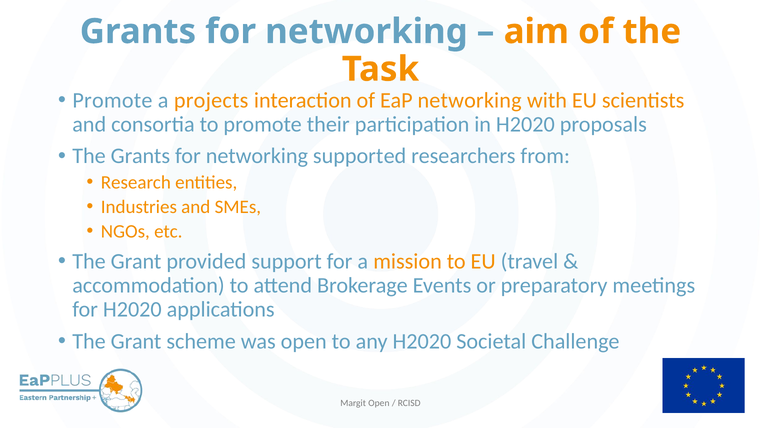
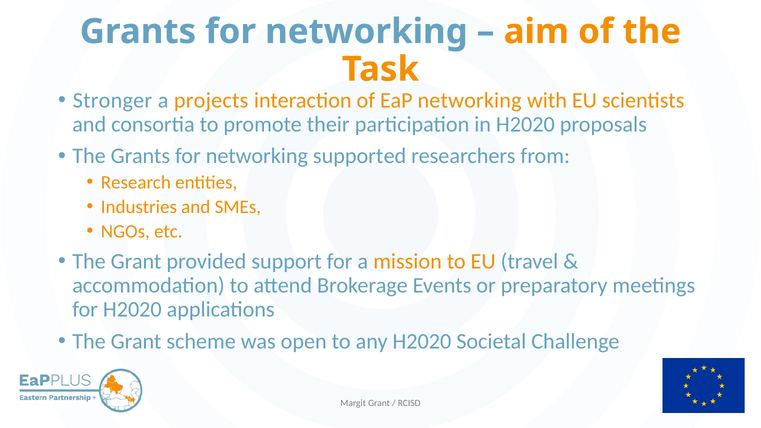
Promote: Promote -> Stronger (112, 100)
Margit Open: Open -> Grant (379, 403)
